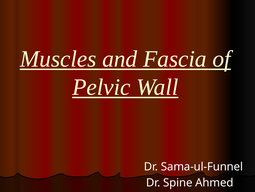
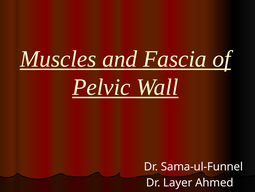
Spine: Spine -> Layer (178, 182)
